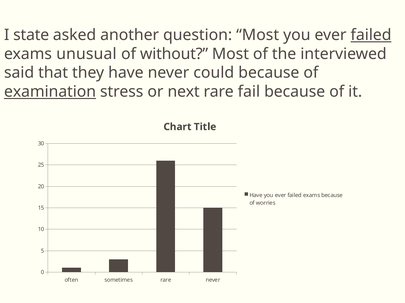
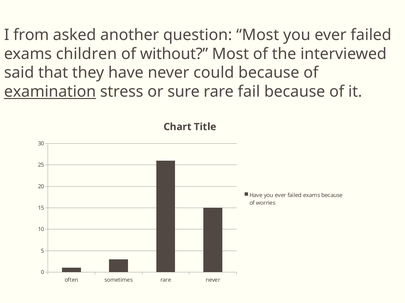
state: state -> from (31, 35)
failed underline: present -> none (371, 35)
unusual: unusual -> children (86, 54)
next: next -> sure (184, 92)
